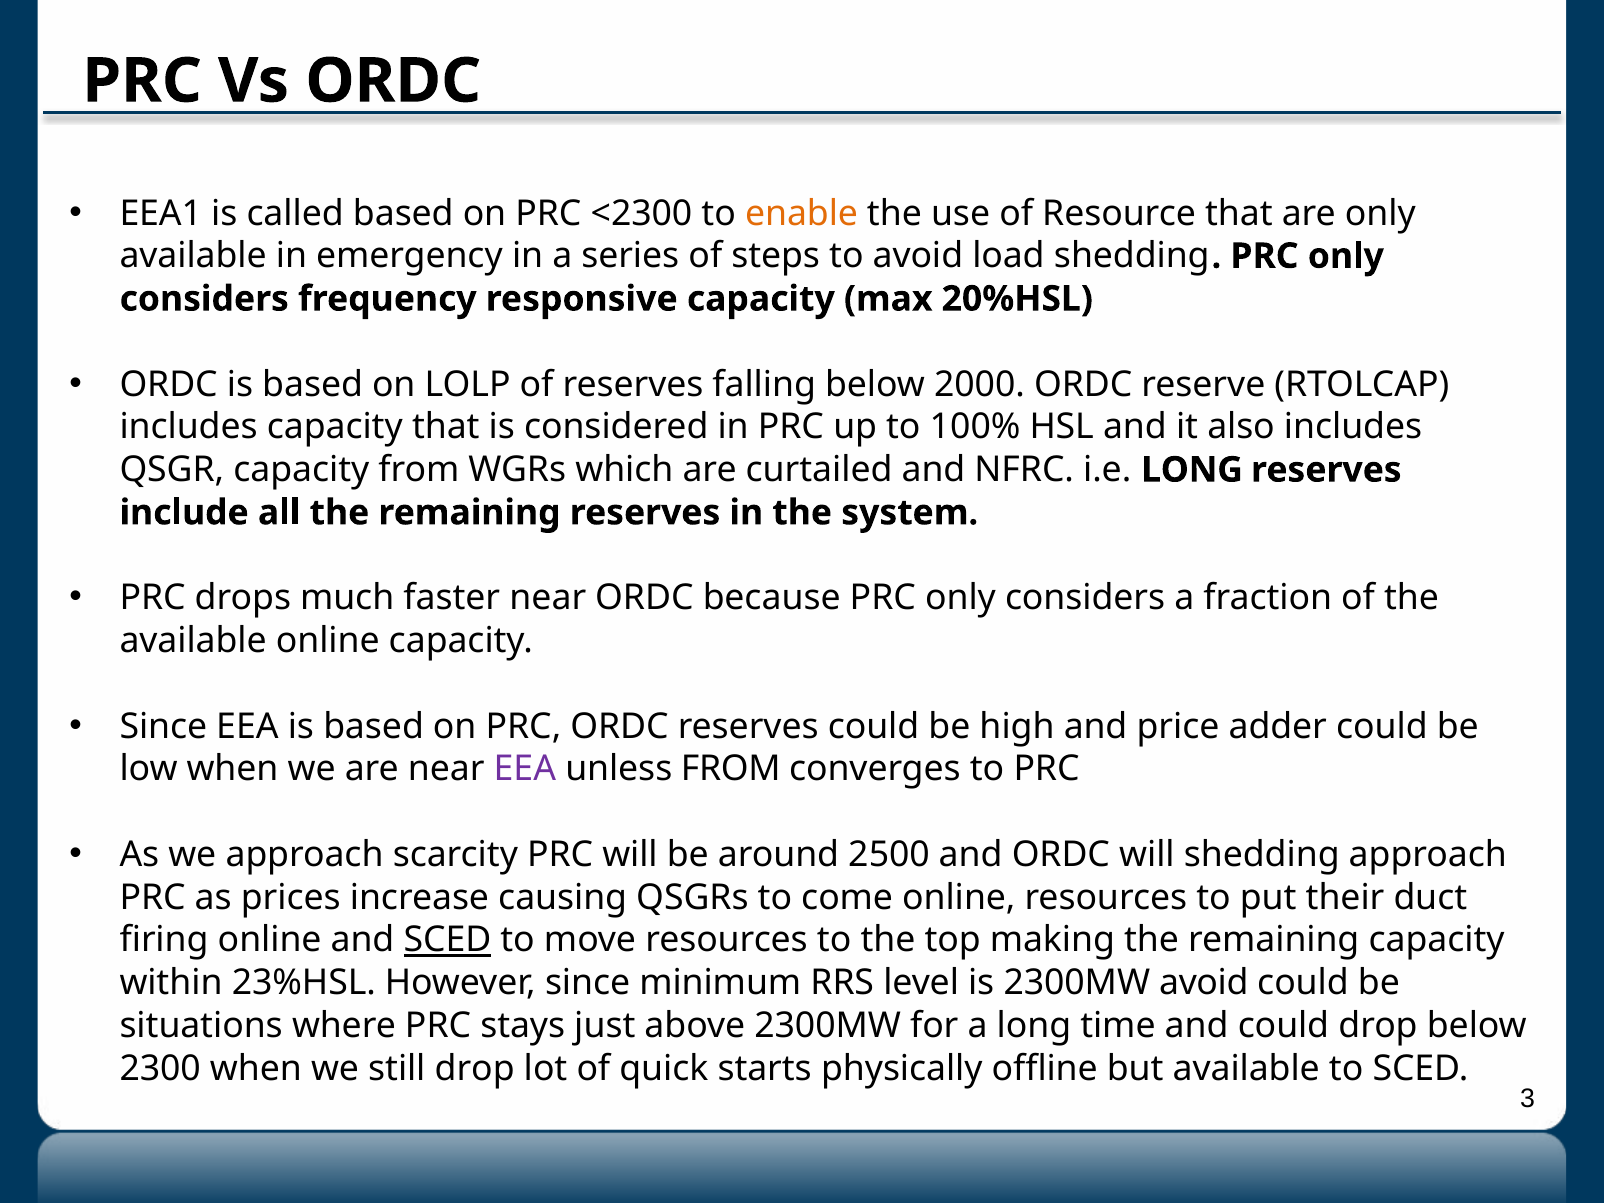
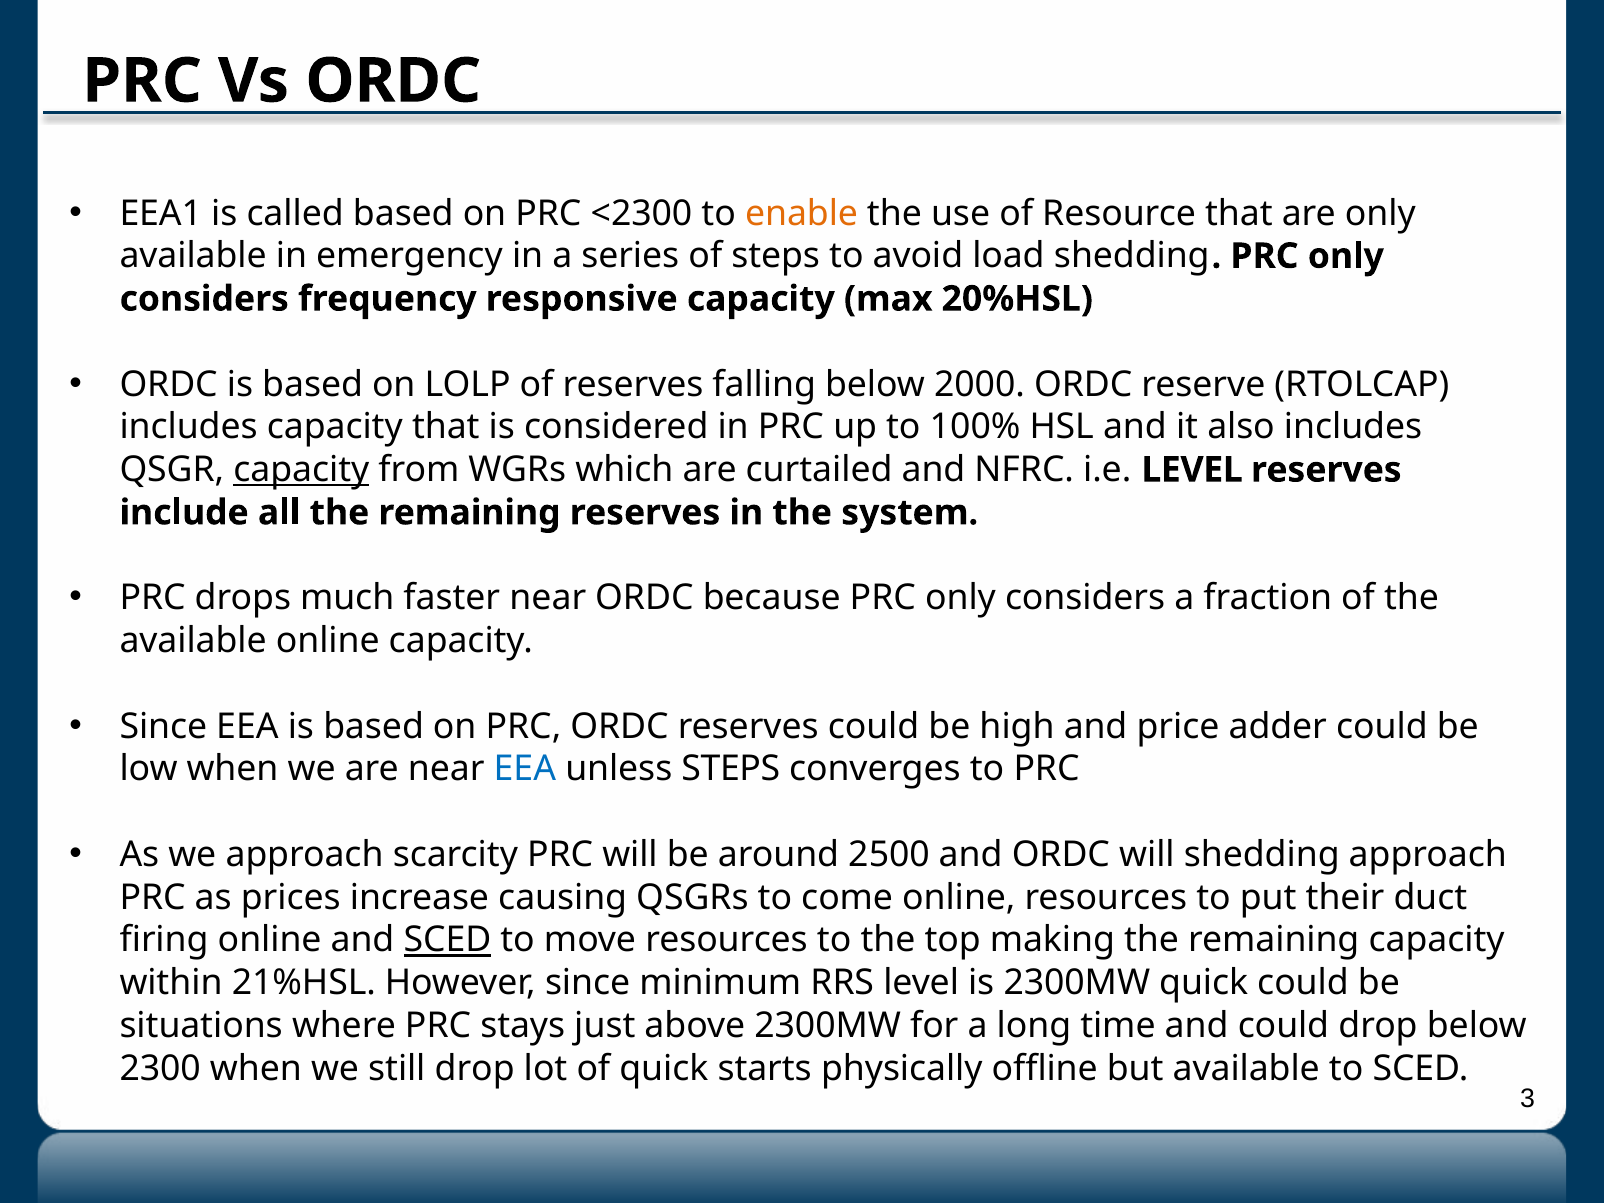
capacity underline: none -> present (301, 470)
i.e LONG: LONG -> LEVEL (1192, 470)
EEA colour: purple -> blue (525, 769)
unless FROM: FROM -> STEPS (731, 769)
23%HSL: 23%HSL -> 21%HSL (304, 983)
2300MW avoid: avoid -> quick (1204, 983)
